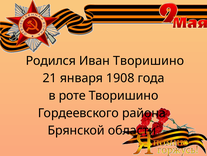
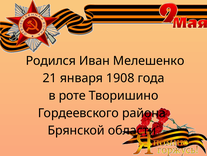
Иван Творишино: Творишино -> Мелешенко (149, 60)
